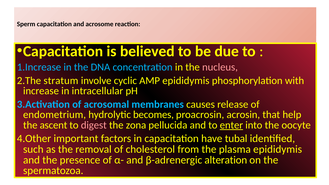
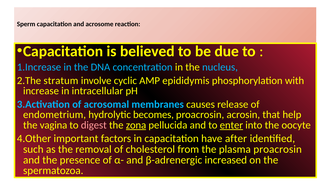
nucleus colour: pink -> light blue (220, 67)
ascent: ascent -> vagina (54, 125)
zona underline: none -> present (136, 125)
tubal: tubal -> after (236, 139)
plasma epididymis: epididymis -> proacrosin (278, 149)
alteration: alteration -> increased (226, 160)
